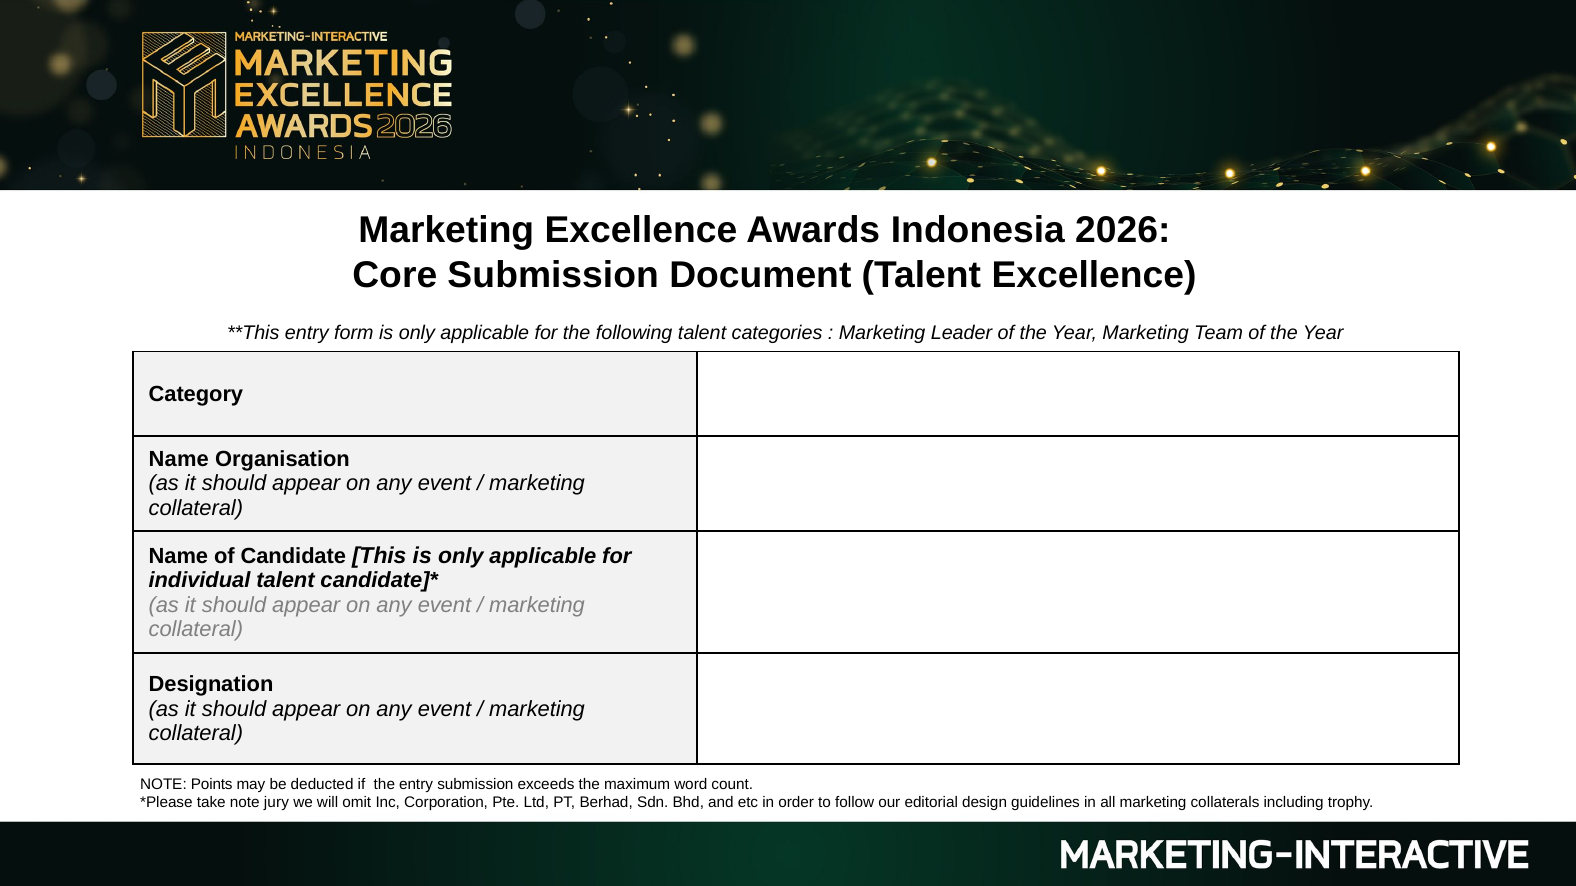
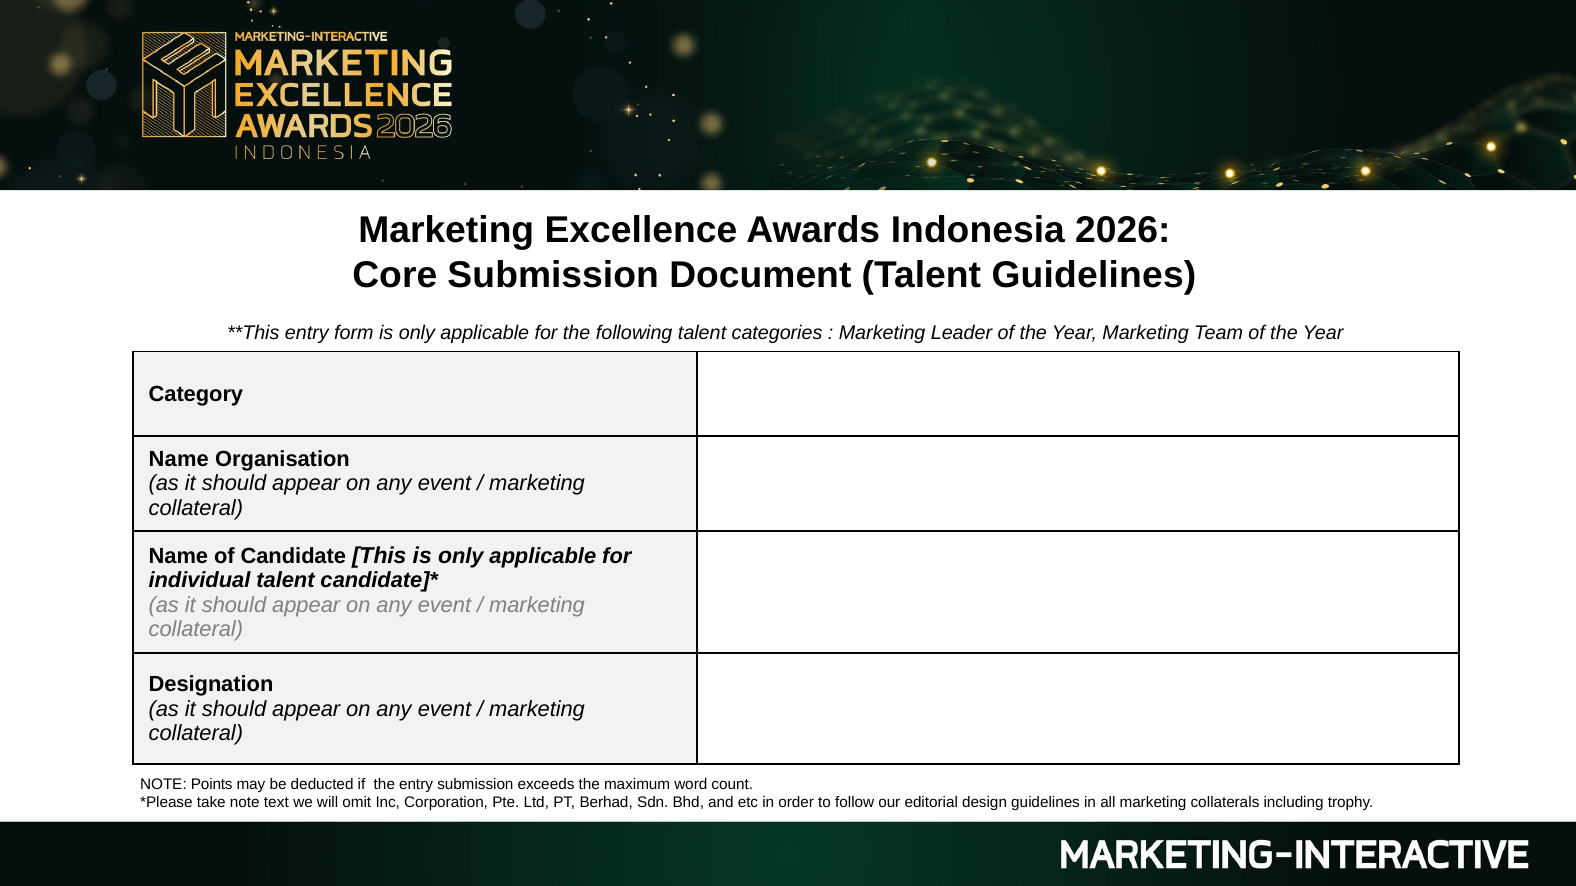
Talent Excellence: Excellence -> Guidelines (1094, 275)
jury: jury -> text (276, 803)
